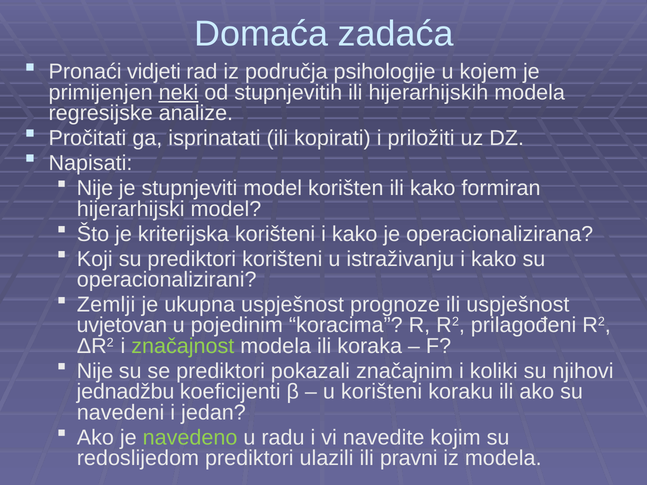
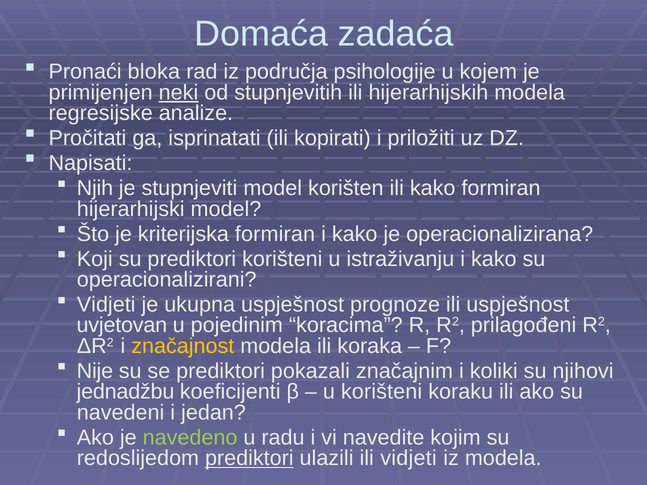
vidjeti: vidjeti -> bloka (154, 72)
Nije: Nije -> Njih (95, 188)
kriterijska korišteni: korišteni -> formiran (275, 234)
Zemlji: Zemlji -> Vidjeti (106, 305)
značajnost colour: light green -> yellow (183, 346)
prediktori underline: none -> present (249, 458)
ili pravni: pravni -> vidjeti (409, 458)
